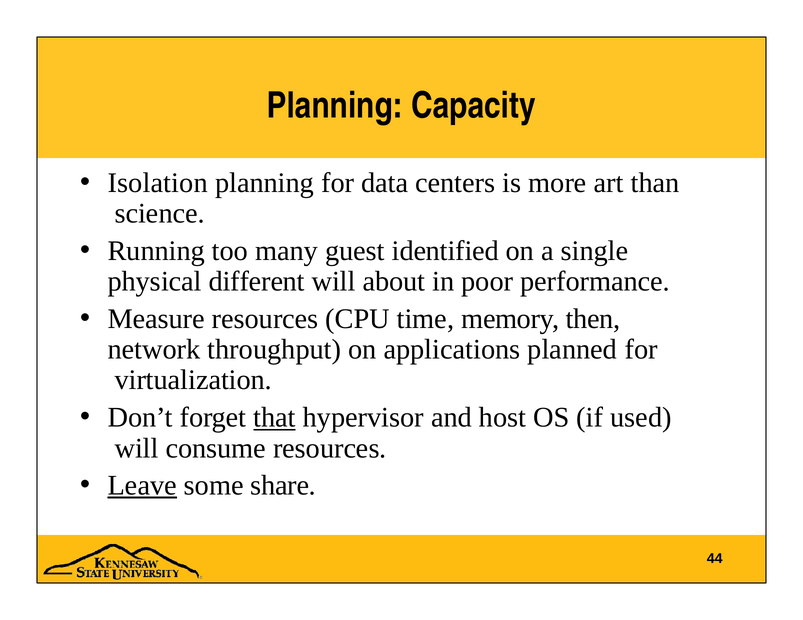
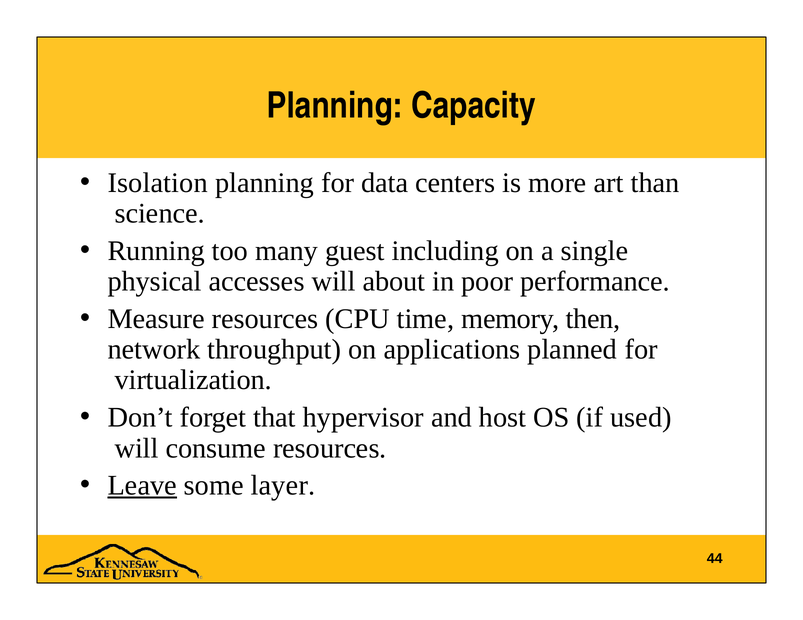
identified: identified -> including (445, 251)
different: different -> accesses (257, 282)
that underline: present -> none (274, 418)
share: share -> layer (283, 486)
